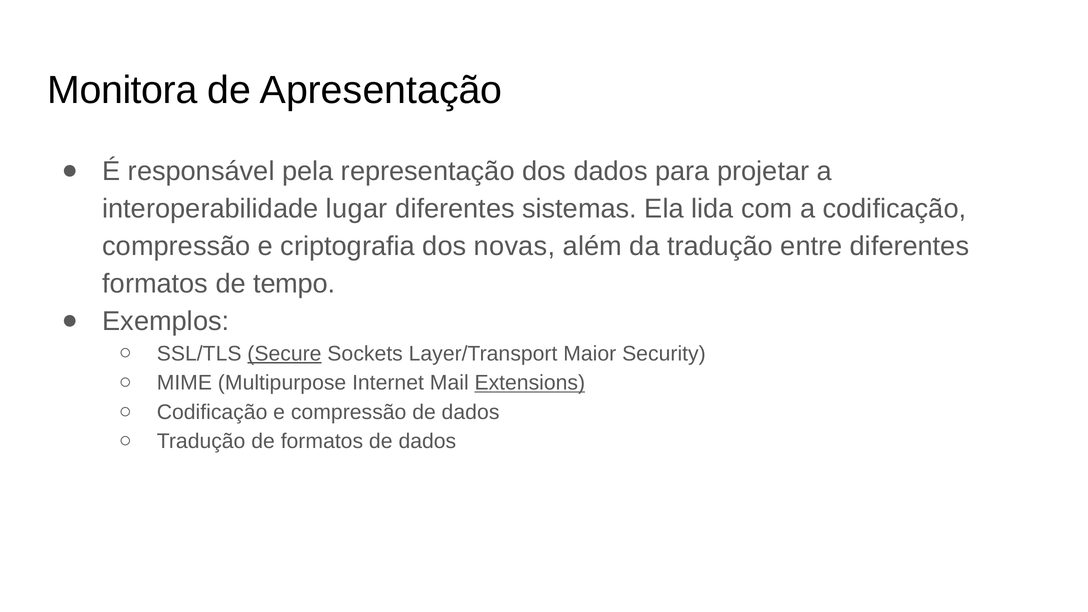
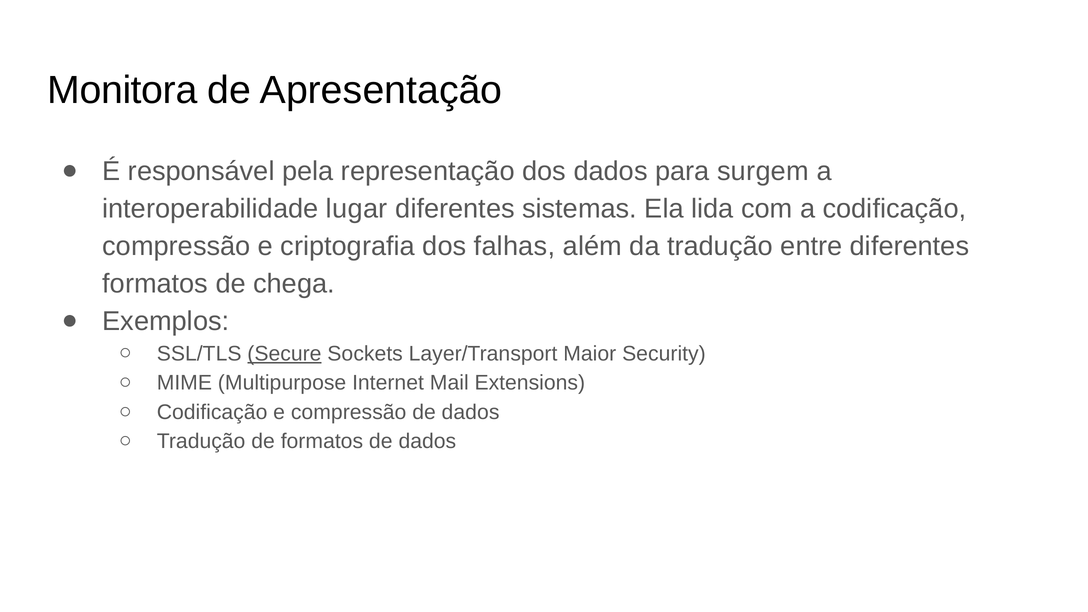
projetar: projetar -> surgem (763, 171)
novas: novas -> falhas (515, 246)
tempo: tempo -> chega (294, 284)
Extensions underline: present -> none (530, 383)
